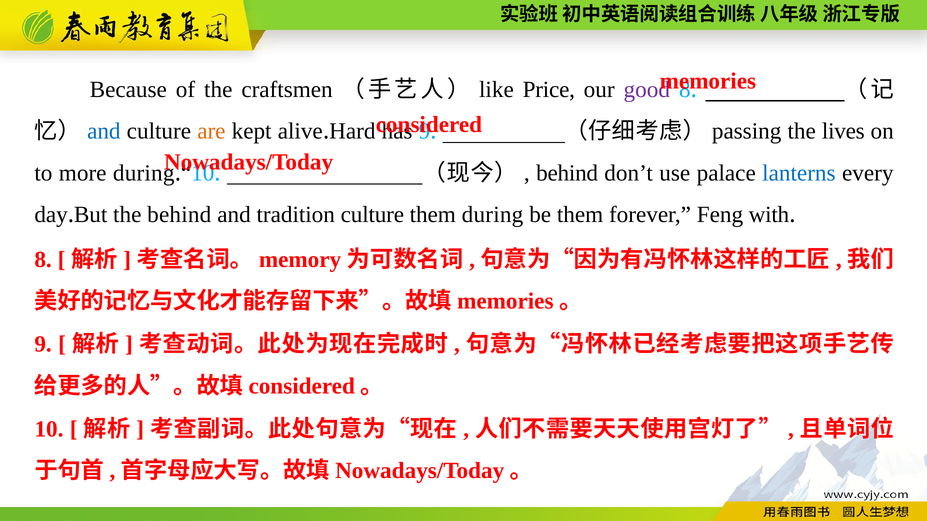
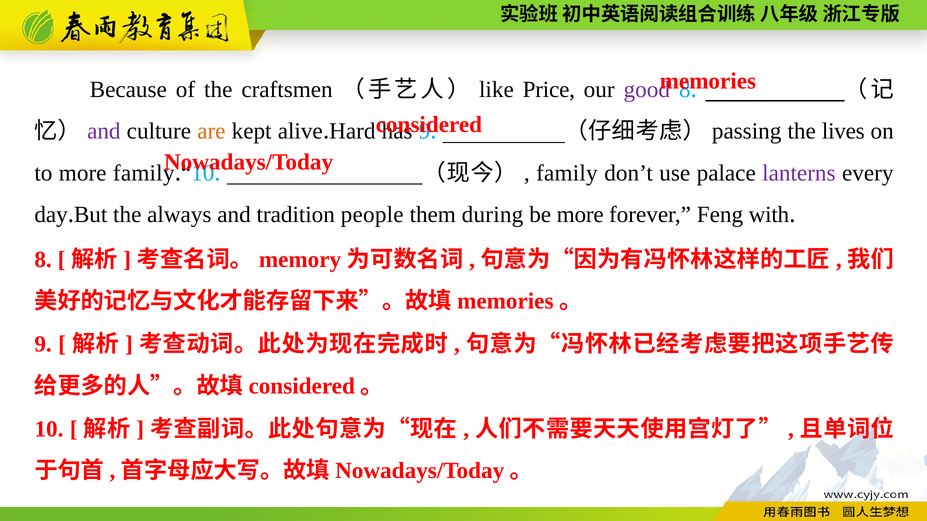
and colour: blue -> purple (104, 131)
more during: during -> family (144, 173)
behind: behind -> family (567, 173)
lanterns colour: blue -> purple (799, 173)
the behind: behind -> always (179, 215)
tradition culture: culture -> people (372, 215)
be them: them -> more (580, 215)
